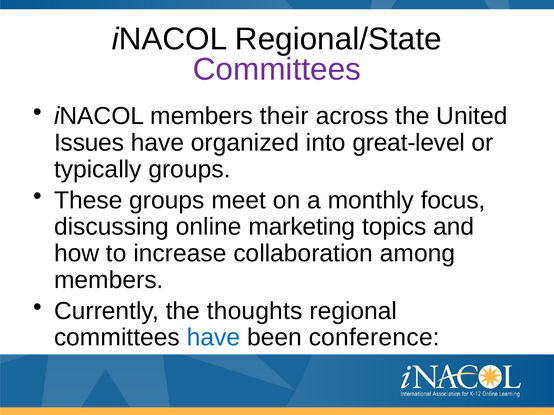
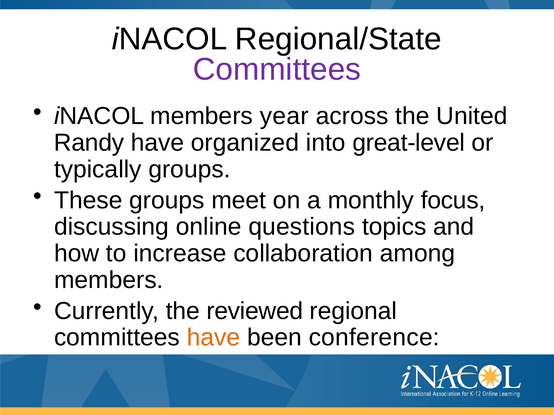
their: their -> year (284, 116)
Issues: Issues -> Randy (89, 143)
marketing: marketing -> questions (302, 227)
thoughts: thoughts -> reviewed (255, 311)
have colour: blue -> orange (213, 338)
